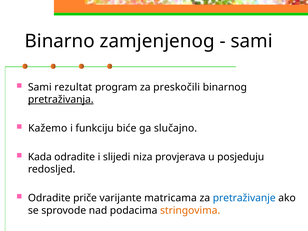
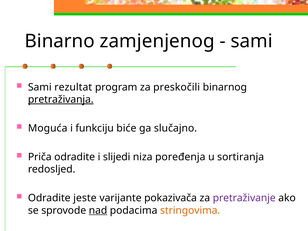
Kažemo: Kažemo -> Moguća (48, 128)
Kada: Kada -> Priča (40, 157)
provjerava: provjerava -> poređenja (180, 157)
posjeduju: posjeduju -> sortiranja (241, 157)
priče: priče -> jeste (85, 198)
matricama: matricama -> pokazivača (171, 198)
pretraživanje colour: blue -> purple (244, 198)
nad underline: none -> present (98, 210)
